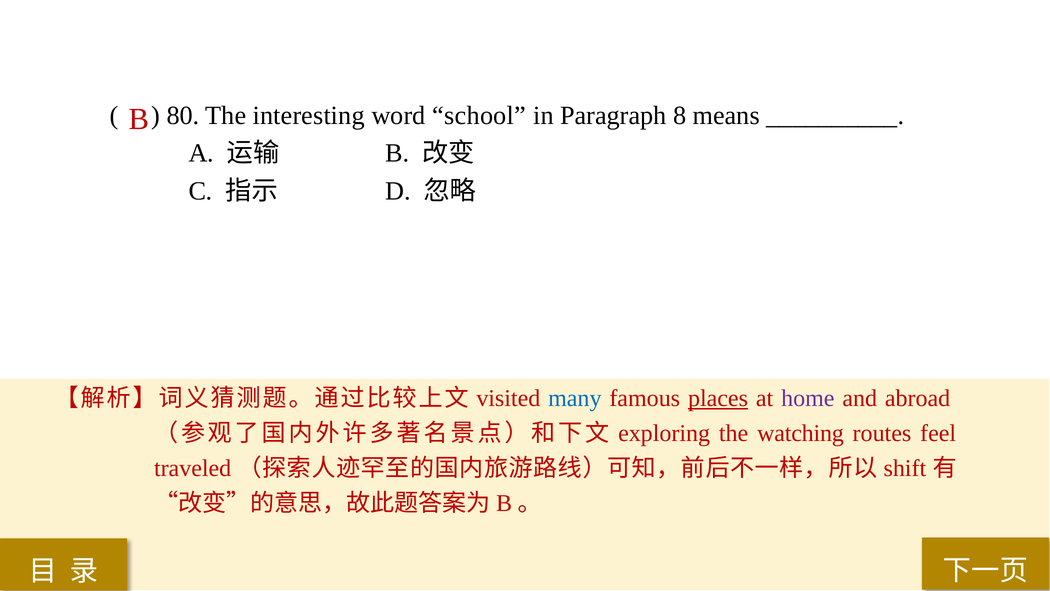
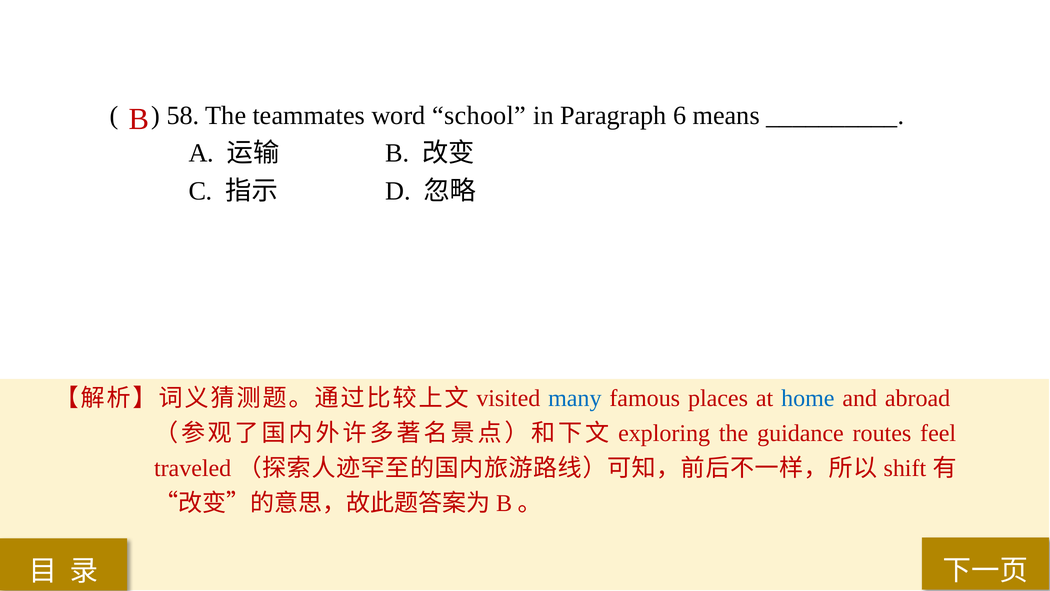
80: 80 -> 58 (183, 115)
interesting: interesting -> teammates (309, 115)
8: 8 -> 6 (680, 115)
places underline: present -> none (718, 398)
home colour: purple -> blue (808, 398)
watching: watching -> guidance (800, 433)
